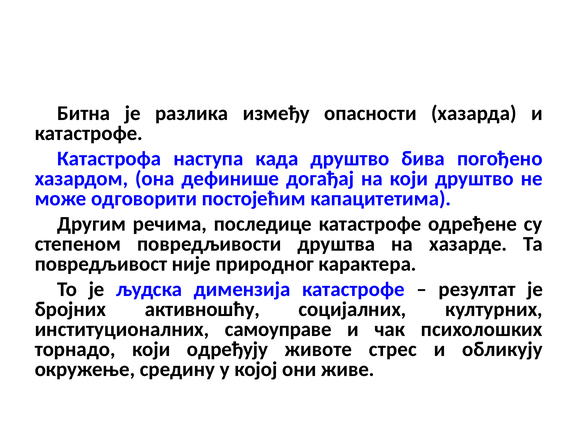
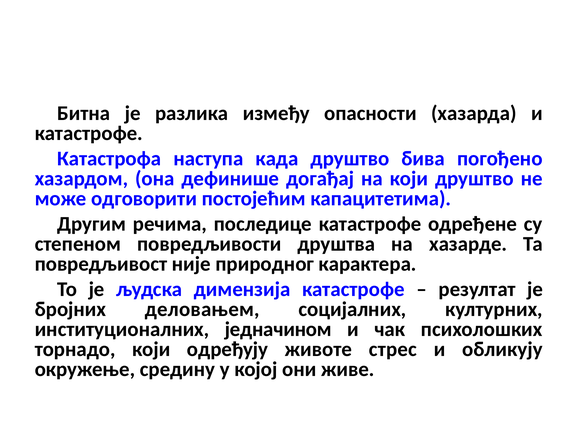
активношћу: активношћу -> деловањем (202, 309)
самоуправе: самоуправе -> једначином (278, 329)
